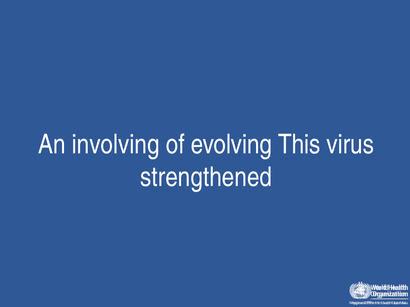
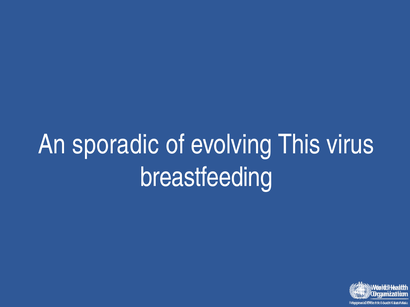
involving: involving -> sporadic (116, 145)
strengthened: strengthened -> breastfeeding (206, 177)
